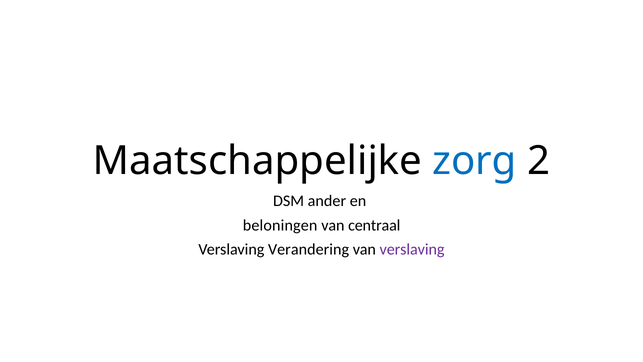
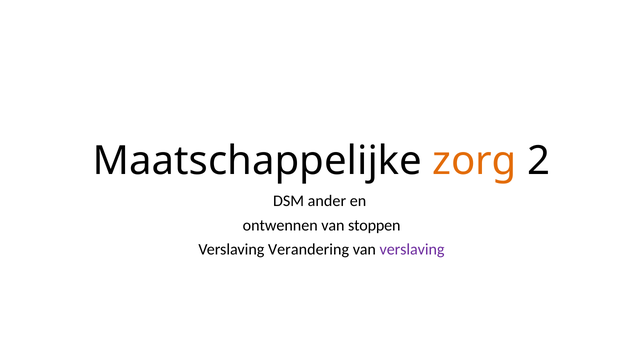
zorg colour: blue -> orange (475, 161)
beloningen: beloningen -> ontwennen (280, 225)
centraal: centraal -> stoppen (374, 225)
